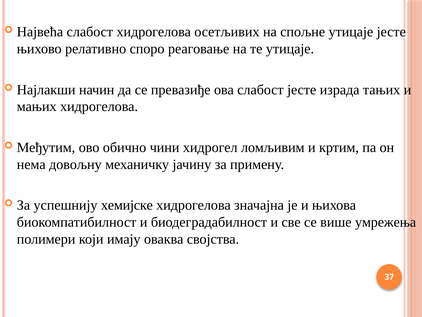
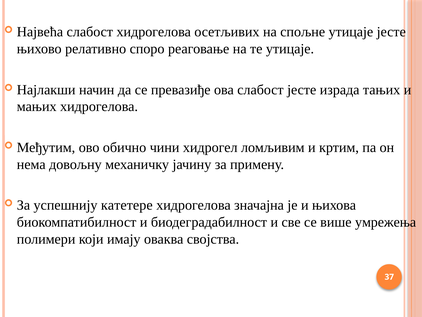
хемијске: хемијске -> катетере (127, 205)
